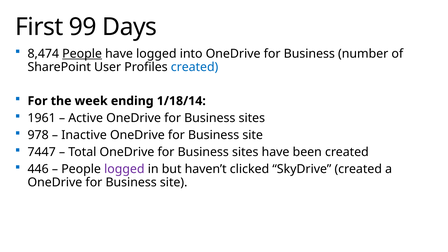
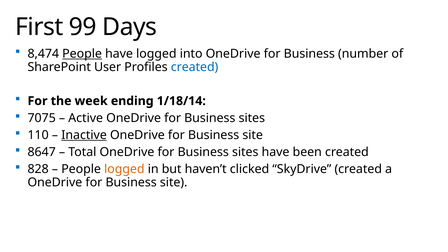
1961: 1961 -> 7075 (42, 118)
978: 978 -> 110 (38, 135)
Inactive underline: none -> present (84, 135)
7447: 7447 -> 8647 (42, 152)
446: 446 -> 828 (38, 169)
logged colour: purple -> orange (124, 169)
